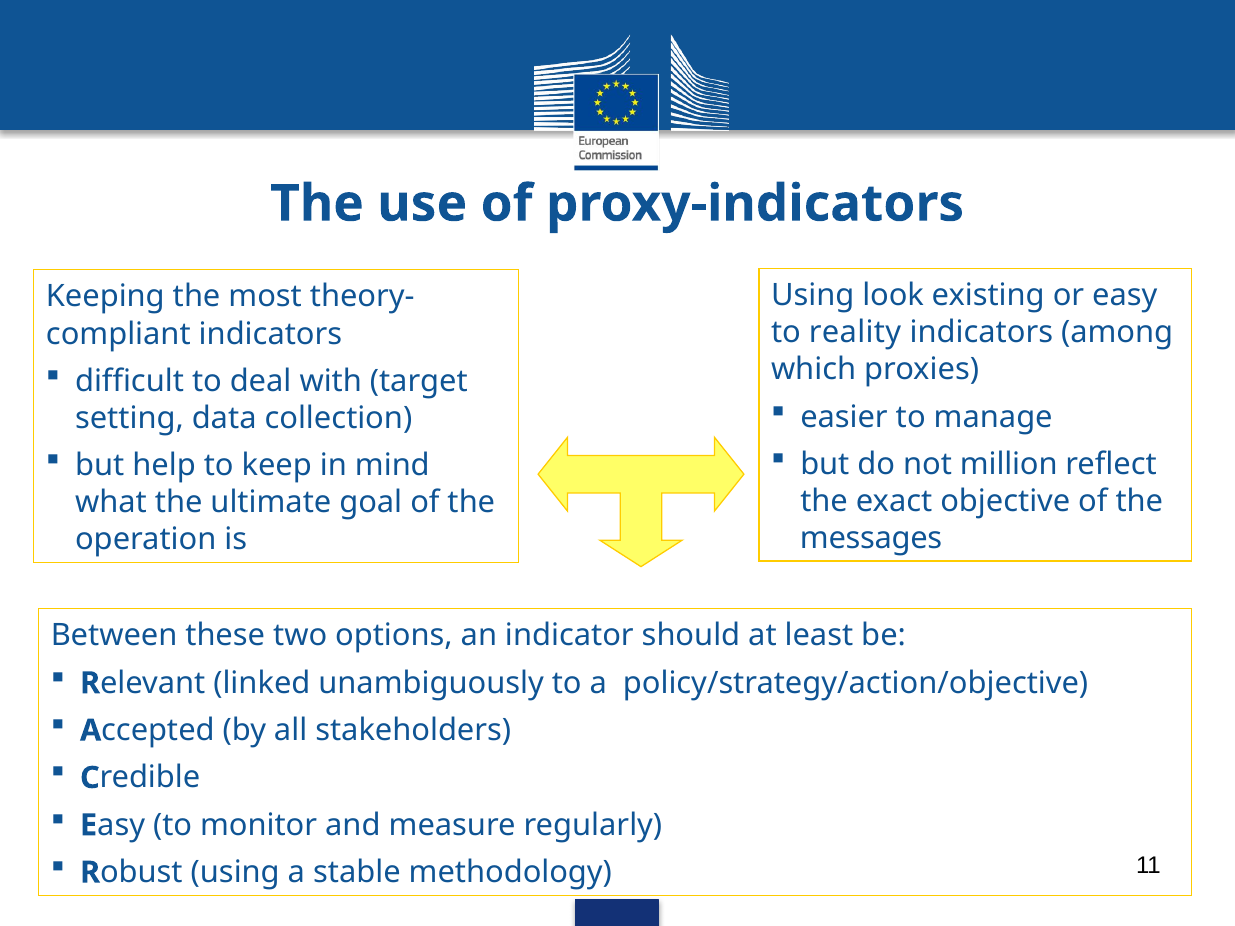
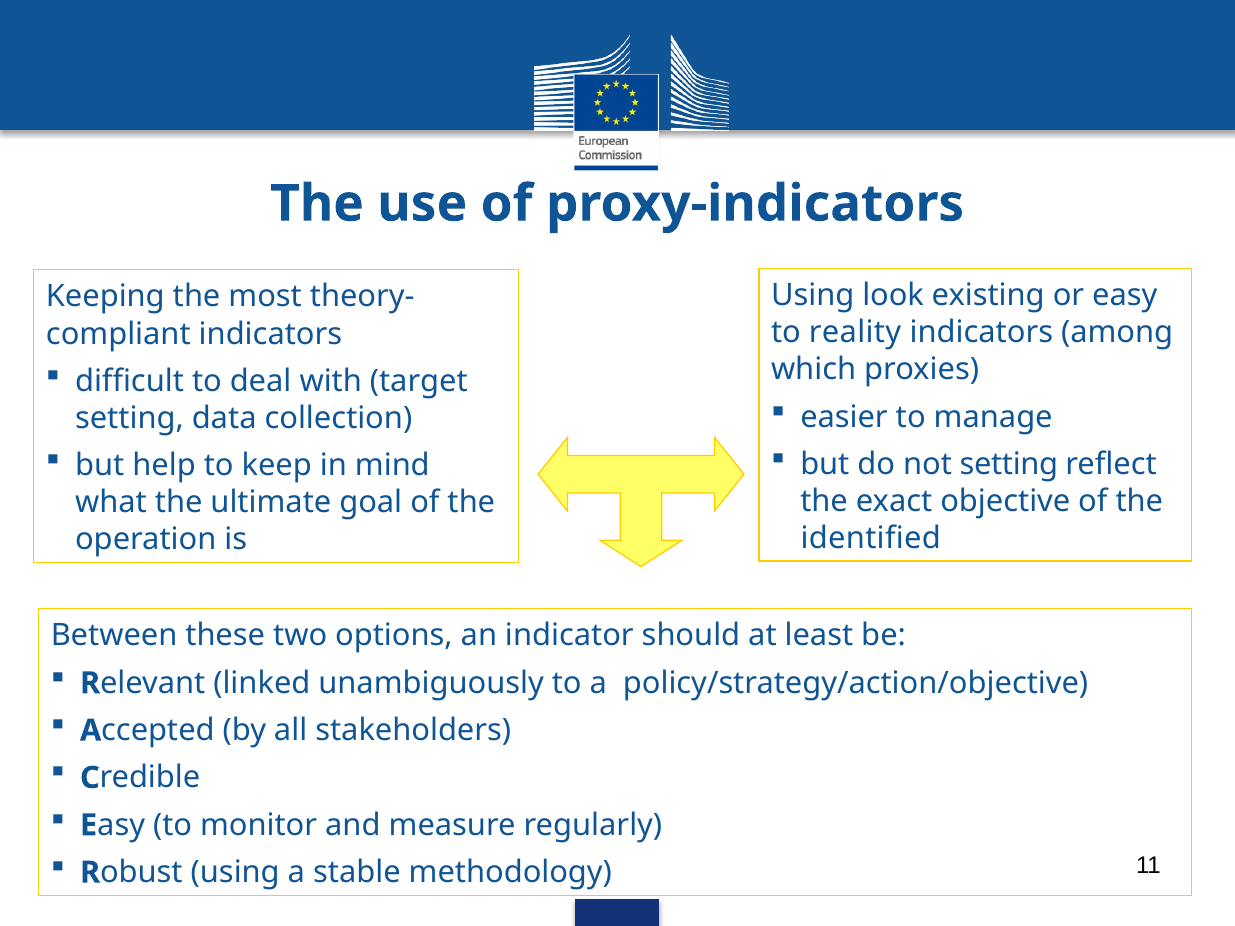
not million: million -> setting (1009, 464)
messages: messages -> identified (871, 539)
